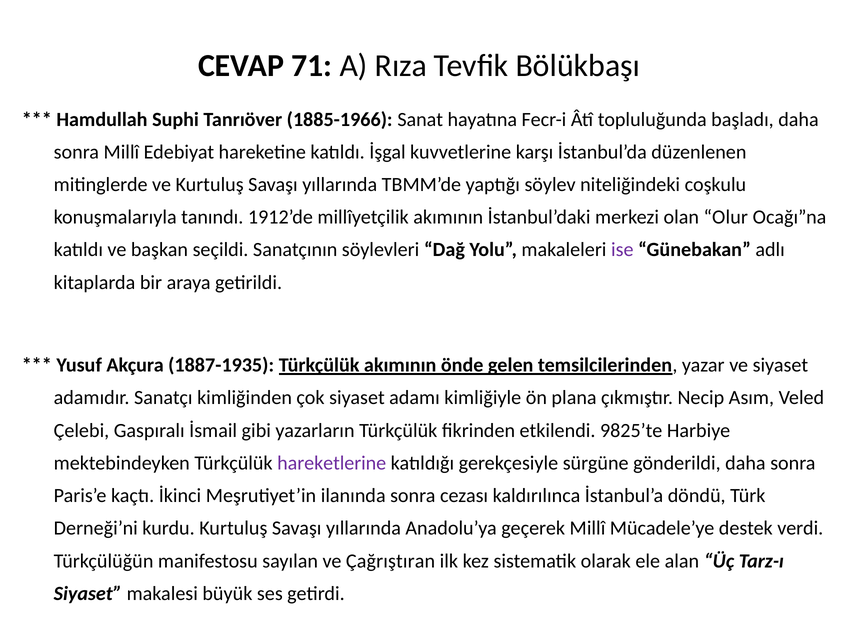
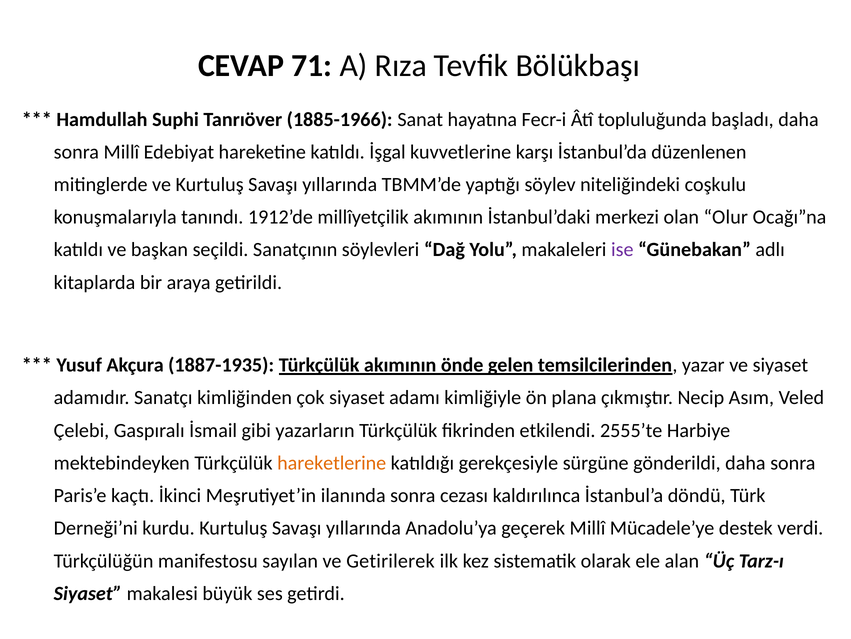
9825’te: 9825’te -> 2555’te (631, 430)
hareketlerine colour: purple -> orange (332, 463)
Çağrıştıran: Çağrıştıran -> Getirilerek (391, 560)
